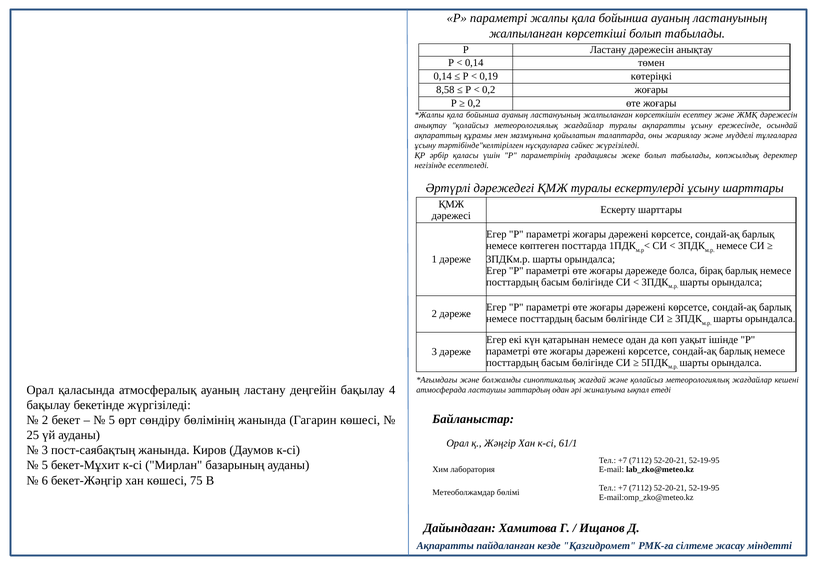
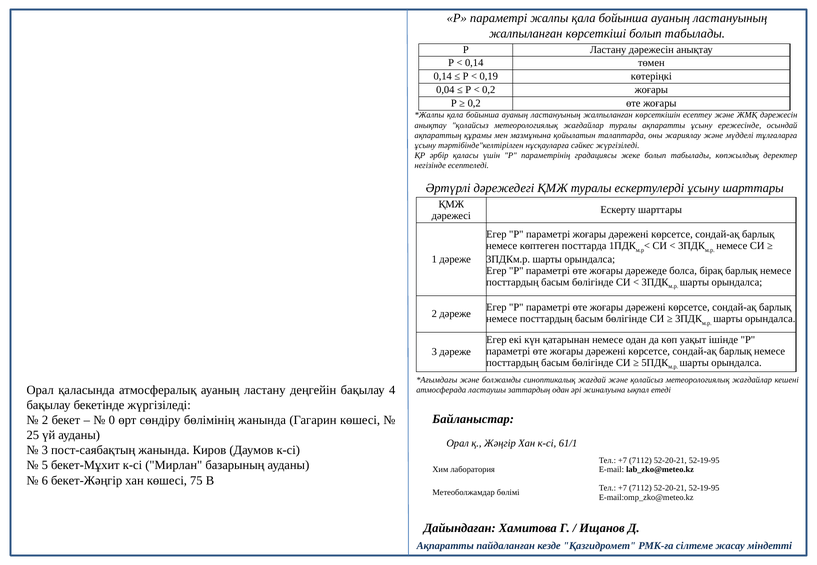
8,58: 8,58 -> 0,04 (445, 90)
5: 5 -> 0 (112, 421)
